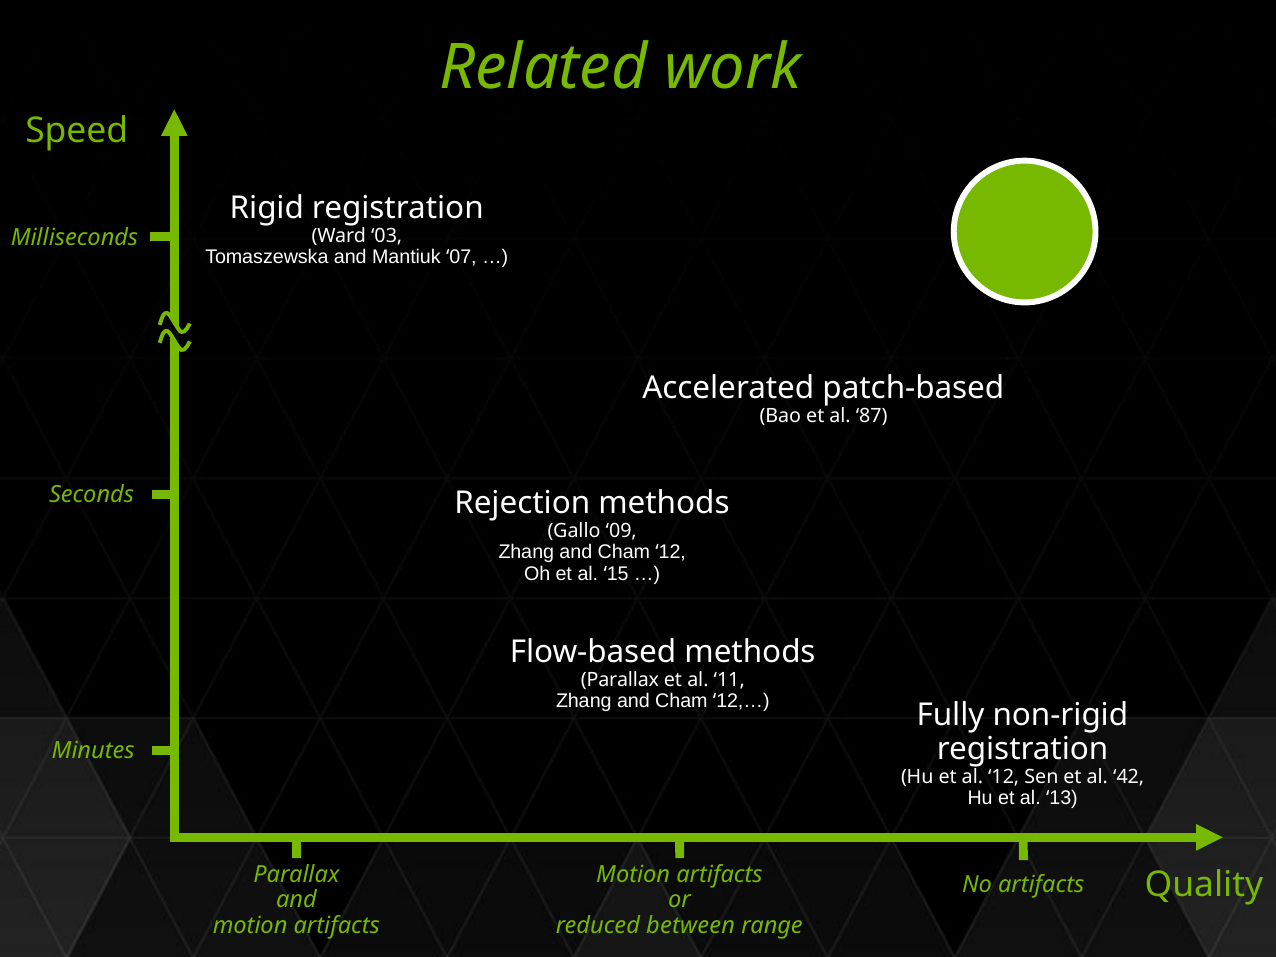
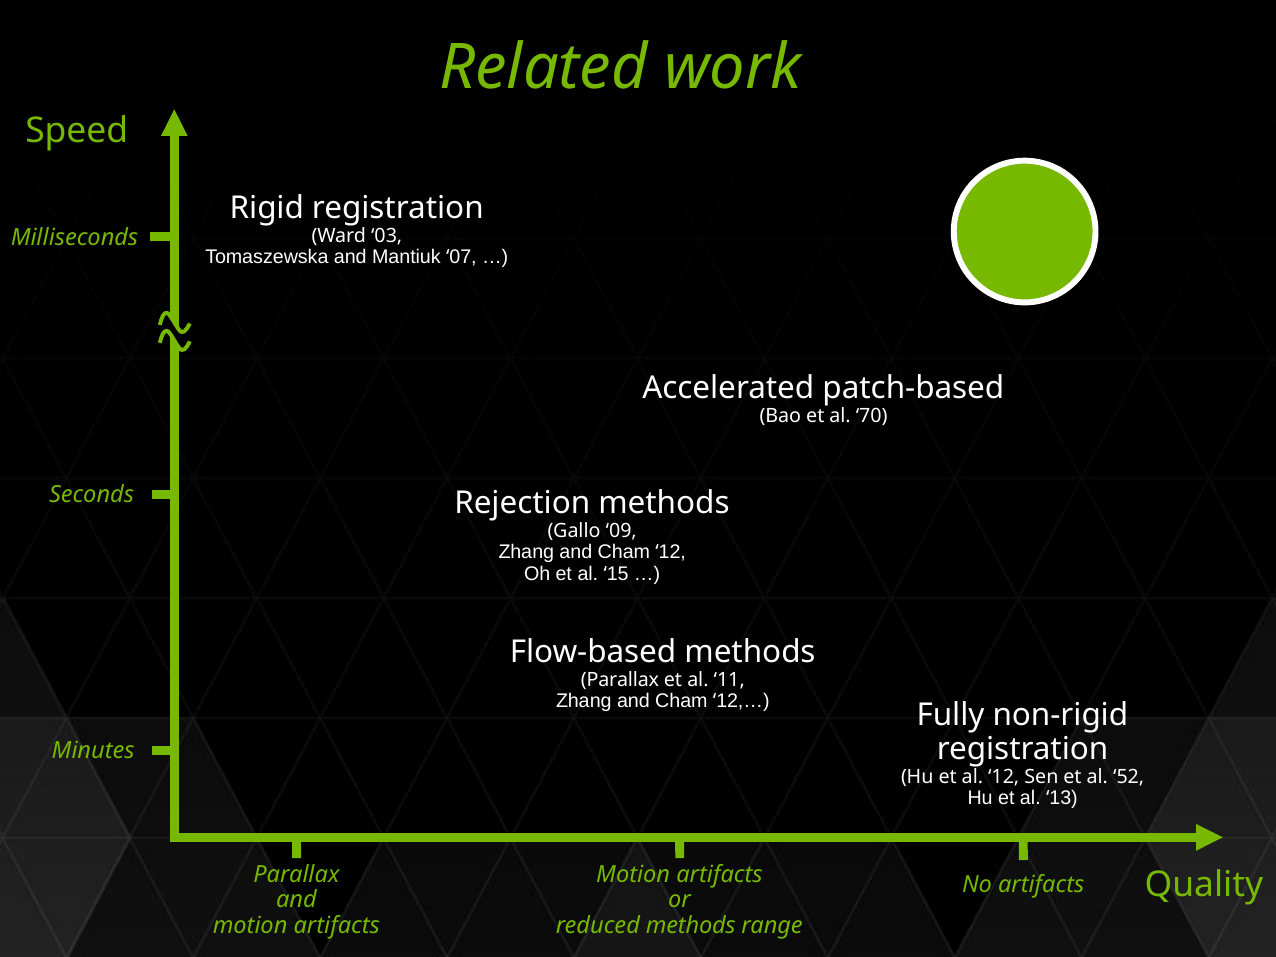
87: 87 -> 70 (872, 416)
42: 42 -> 52 (1129, 777)
reduced between: between -> methods (691, 925)
